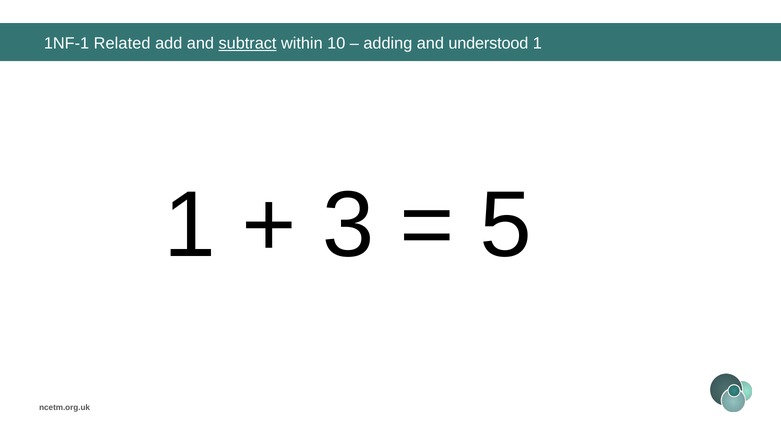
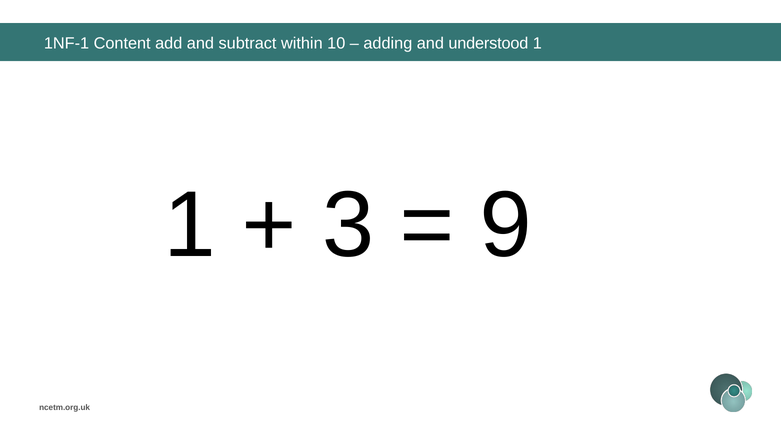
Related: Related -> Content (122, 44)
subtract underline: present -> none (248, 44)
5: 5 -> 9 (506, 225)
